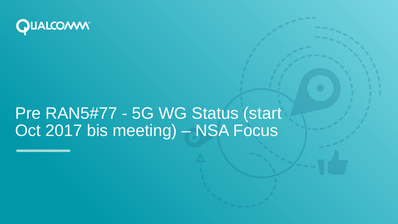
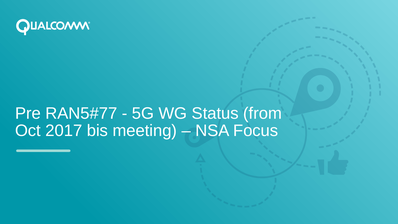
start: start -> from (263, 113)
